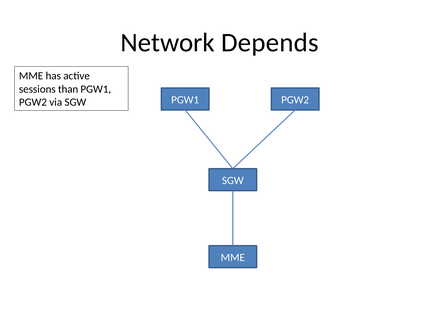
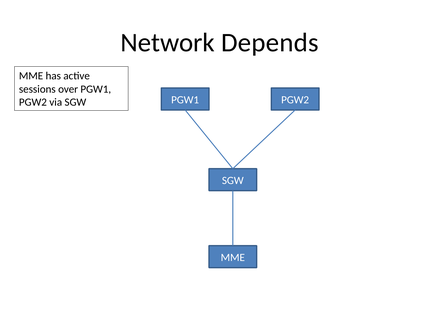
than: than -> over (68, 89)
